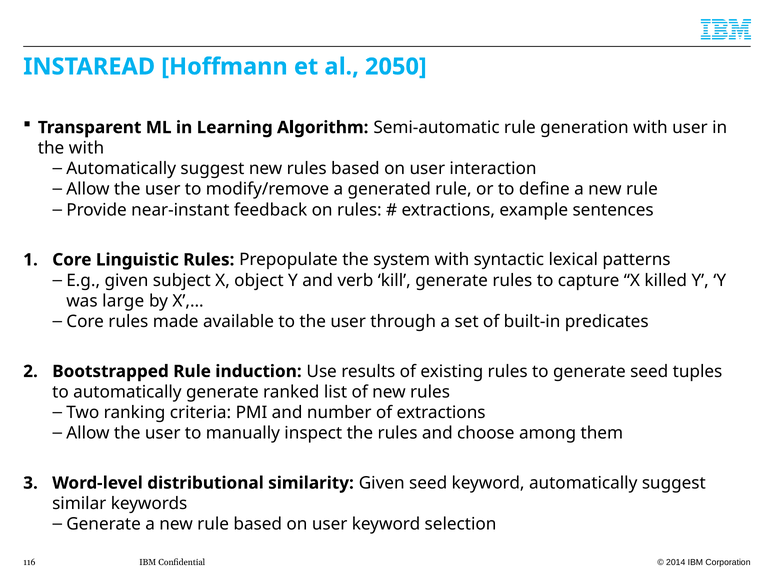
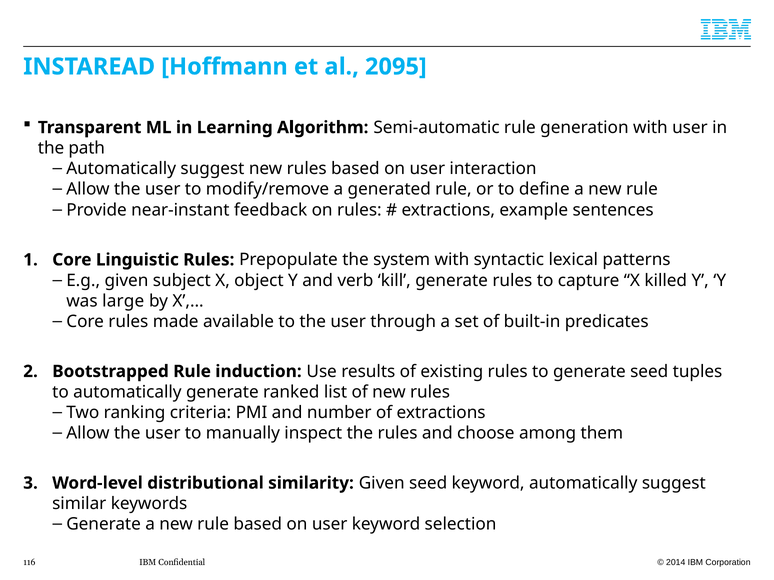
2050: 2050 -> 2095 (396, 67)
the with: with -> path (87, 148)
